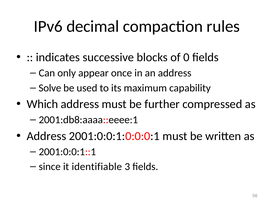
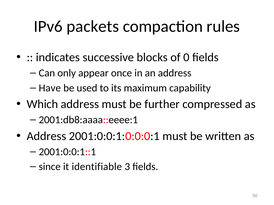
decimal: decimal -> packets (93, 27)
Solve: Solve -> Have (50, 88)
